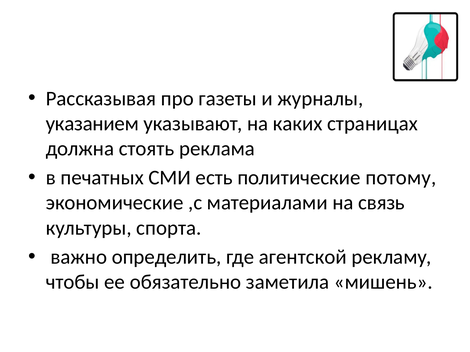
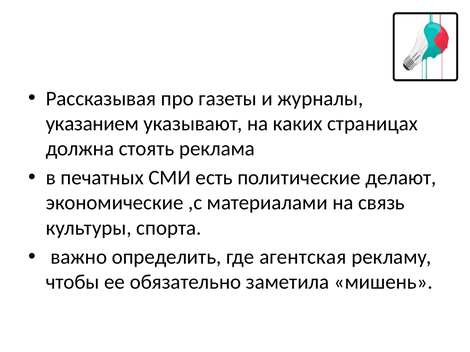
потому: потому -> делают (401, 178)
агентской: агентской -> агентская (303, 257)
